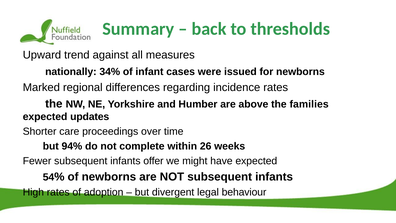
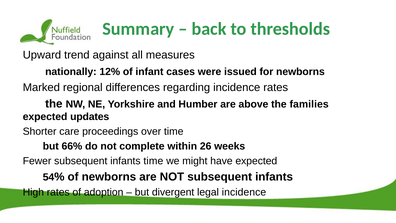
34%: 34% -> 12% (110, 72)
94%: 94% -> 66% (72, 146)
infants offer: offer -> time (153, 161)
legal behaviour: behaviour -> incidence (244, 192)
